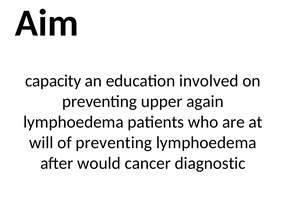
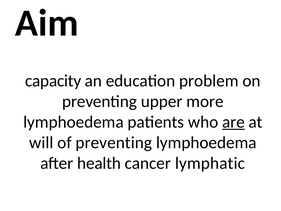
involved: involved -> problem (209, 81)
again: again -> more (205, 101)
are underline: none -> present (233, 122)
would: would -> health (99, 163)
diagnostic: diagnostic -> lymphatic (210, 163)
